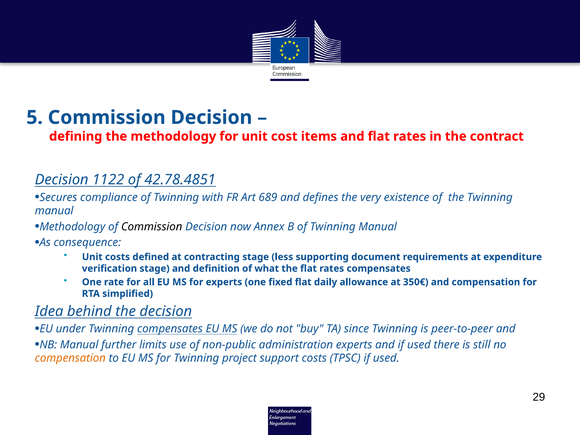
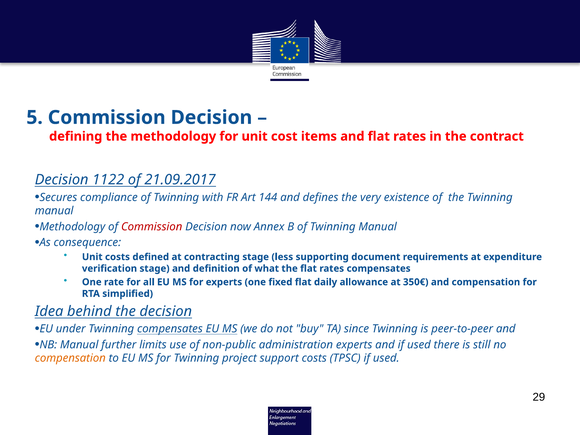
42.78.4851: 42.78.4851 -> 21.09.2017 (180, 180)
689: 689 -> 144 (268, 197)
Commission colour: black -> red (152, 227)
